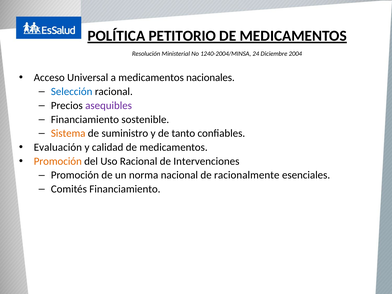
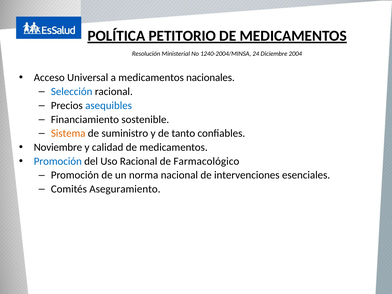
asequibles colour: purple -> blue (109, 105)
Evaluación: Evaluación -> Noviembre (58, 147)
Promoción colour: orange -> blue (58, 161)
Intervenciones: Intervenciones -> Farmacológico (206, 161)
racionalmente: racionalmente -> intervenciones (247, 175)
Comités Financiamiento: Financiamiento -> Aseguramiento (125, 189)
